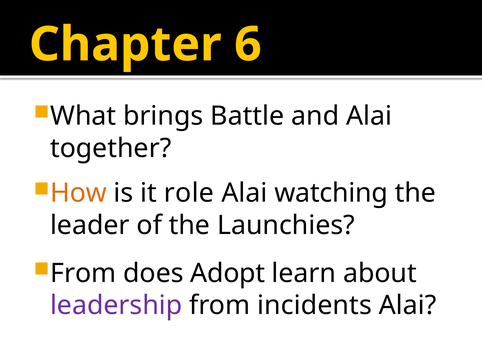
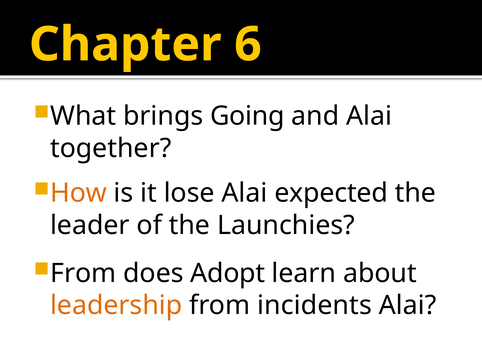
Battle: Battle -> Going (247, 116)
role: role -> lose (189, 193)
watching: watching -> expected (331, 193)
leadership colour: purple -> orange (116, 306)
